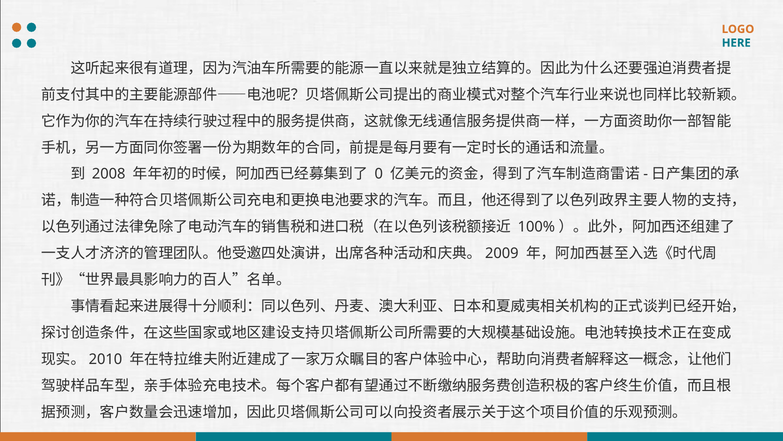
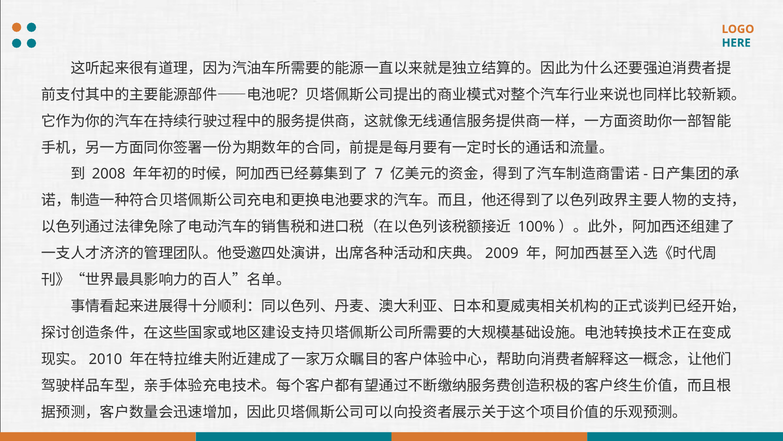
0: 0 -> 7 (379, 174)
